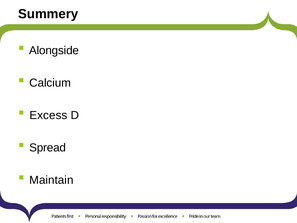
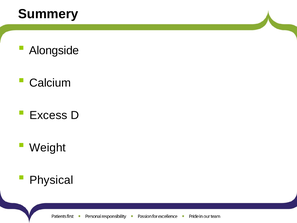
Spread: Spread -> Weight (48, 148)
Maintain: Maintain -> Physical (51, 180)
